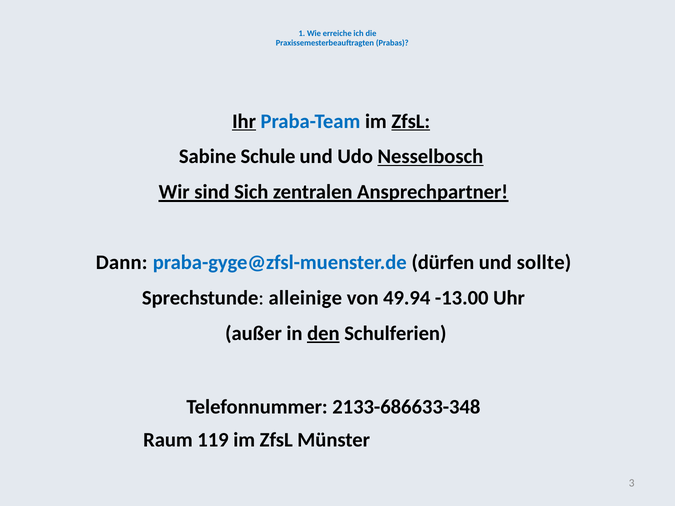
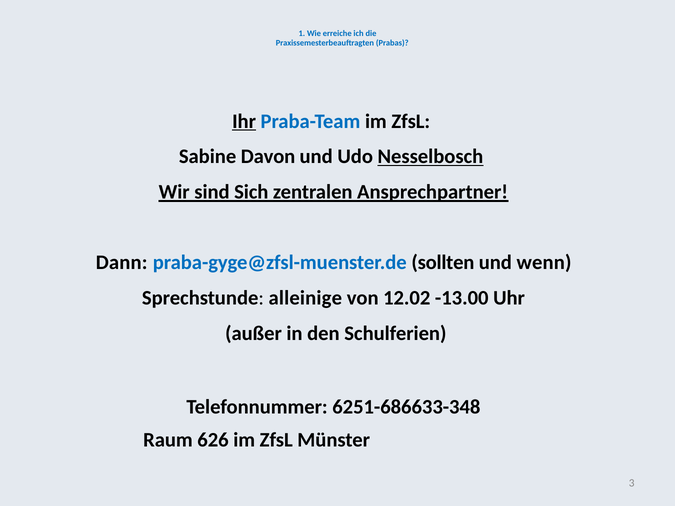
ZfsL underline: present -> none (411, 121)
Schule: Schule -> Davon (268, 157)
dürfen: dürfen -> sollten (443, 263)
sollte: sollte -> wenn (544, 263)
49.94: 49.94 -> 12.02 (407, 298)
den underline: present -> none (323, 334)
2133-686633-348: 2133-686633-348 -> 6251-686633-348 (406, 407)
119: 119 -> 626 (213, 440)
